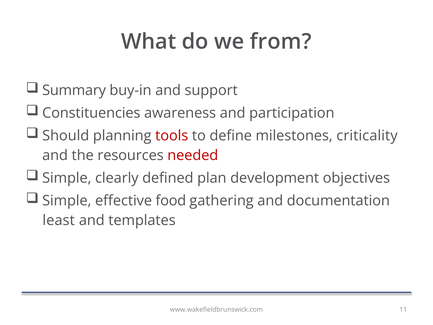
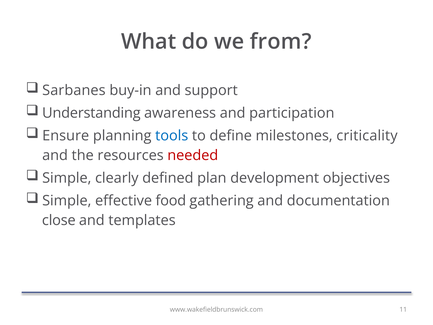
Summary: Summary -> Sarbanes (74, 90)
Constituencies: Constituencies -> Understanding (91, 113)
Should: Should -> Ensure (66, 136)
tools colour: red -> blue (172, 136)
least: least -> close (59, 220)
